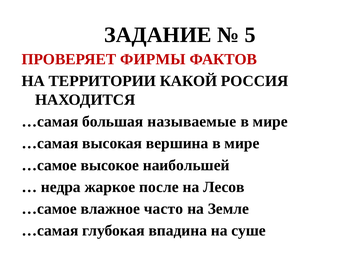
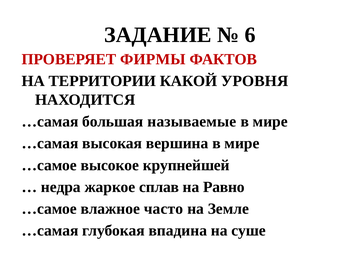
5: 5 -> 6 (250, 35)
РОССИЯ: РОССИЯ -> УРОВНЯ (255, 81)
наибольшей: наибольшей -> крупнейшей (186, 165)
после: после -> сплав (159, 187)
Лесов: Лесов -> Равно (224, 187)
